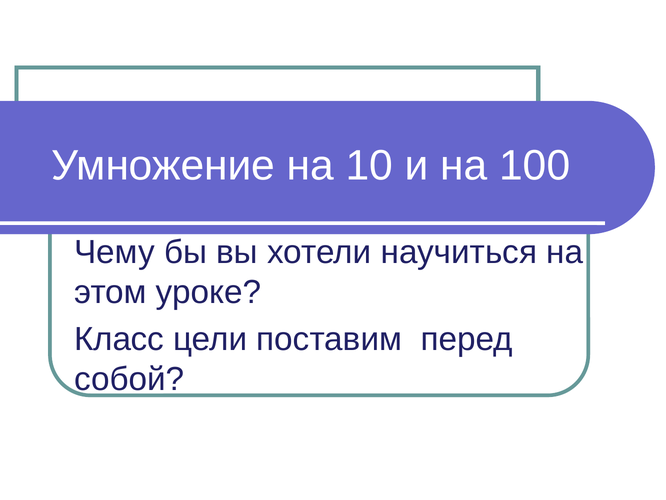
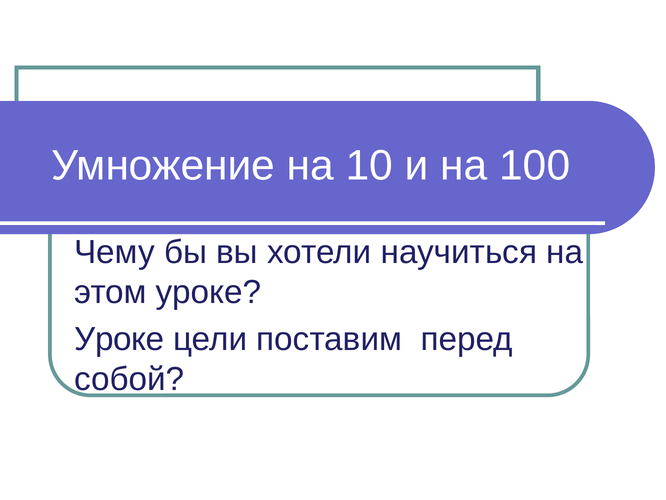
Класс: Класс -> Уроке (119, 339)
